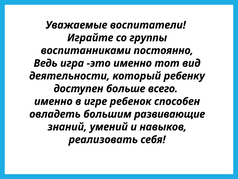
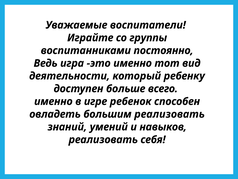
большим развивающие: развивающие -> реализовать (169, 114)
